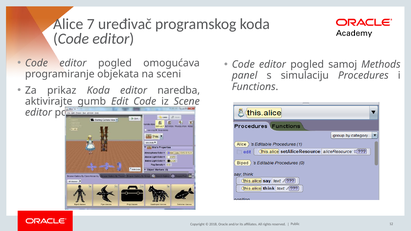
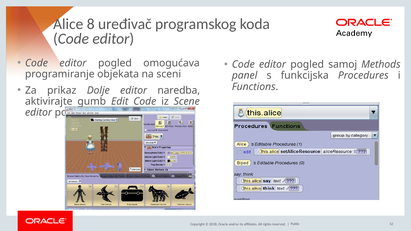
7: 7 -> 8 (91, 24)
simulaciju: simulaciju -> funkcijska (305, 76)
prikaz Koda: Koda -> Dolje (98, 90)
